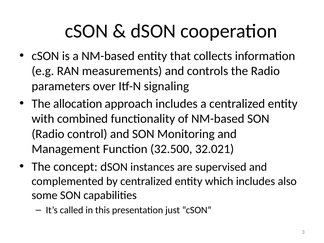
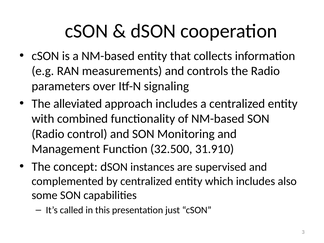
allocation: allocation -> alleviated (78, 104)
32.021: 32.021 -> 31.910 (215, 149)
